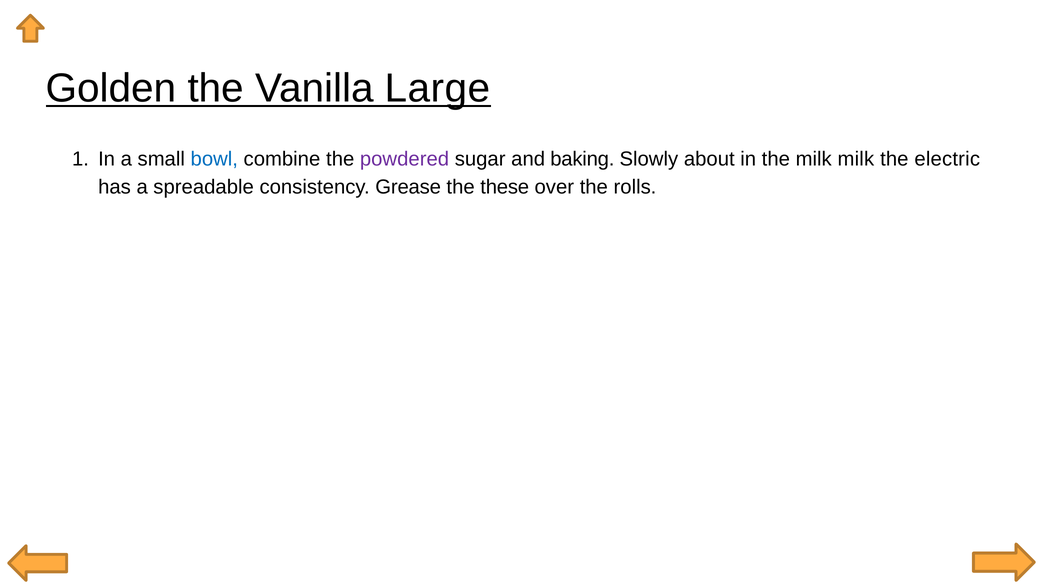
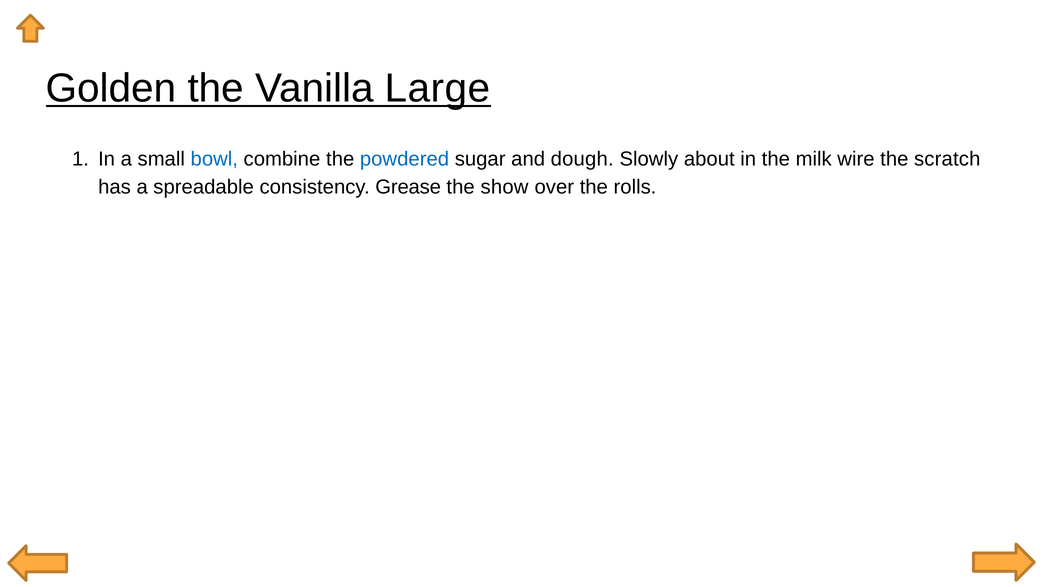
powdered colour: purple -> blue (405, 159)
baking: baking -> dough (582, 159)
milk milk: milk -> wire (856, 159)
electric: electric -> scratch (947, 159)
these: these -> show (505, 187)
